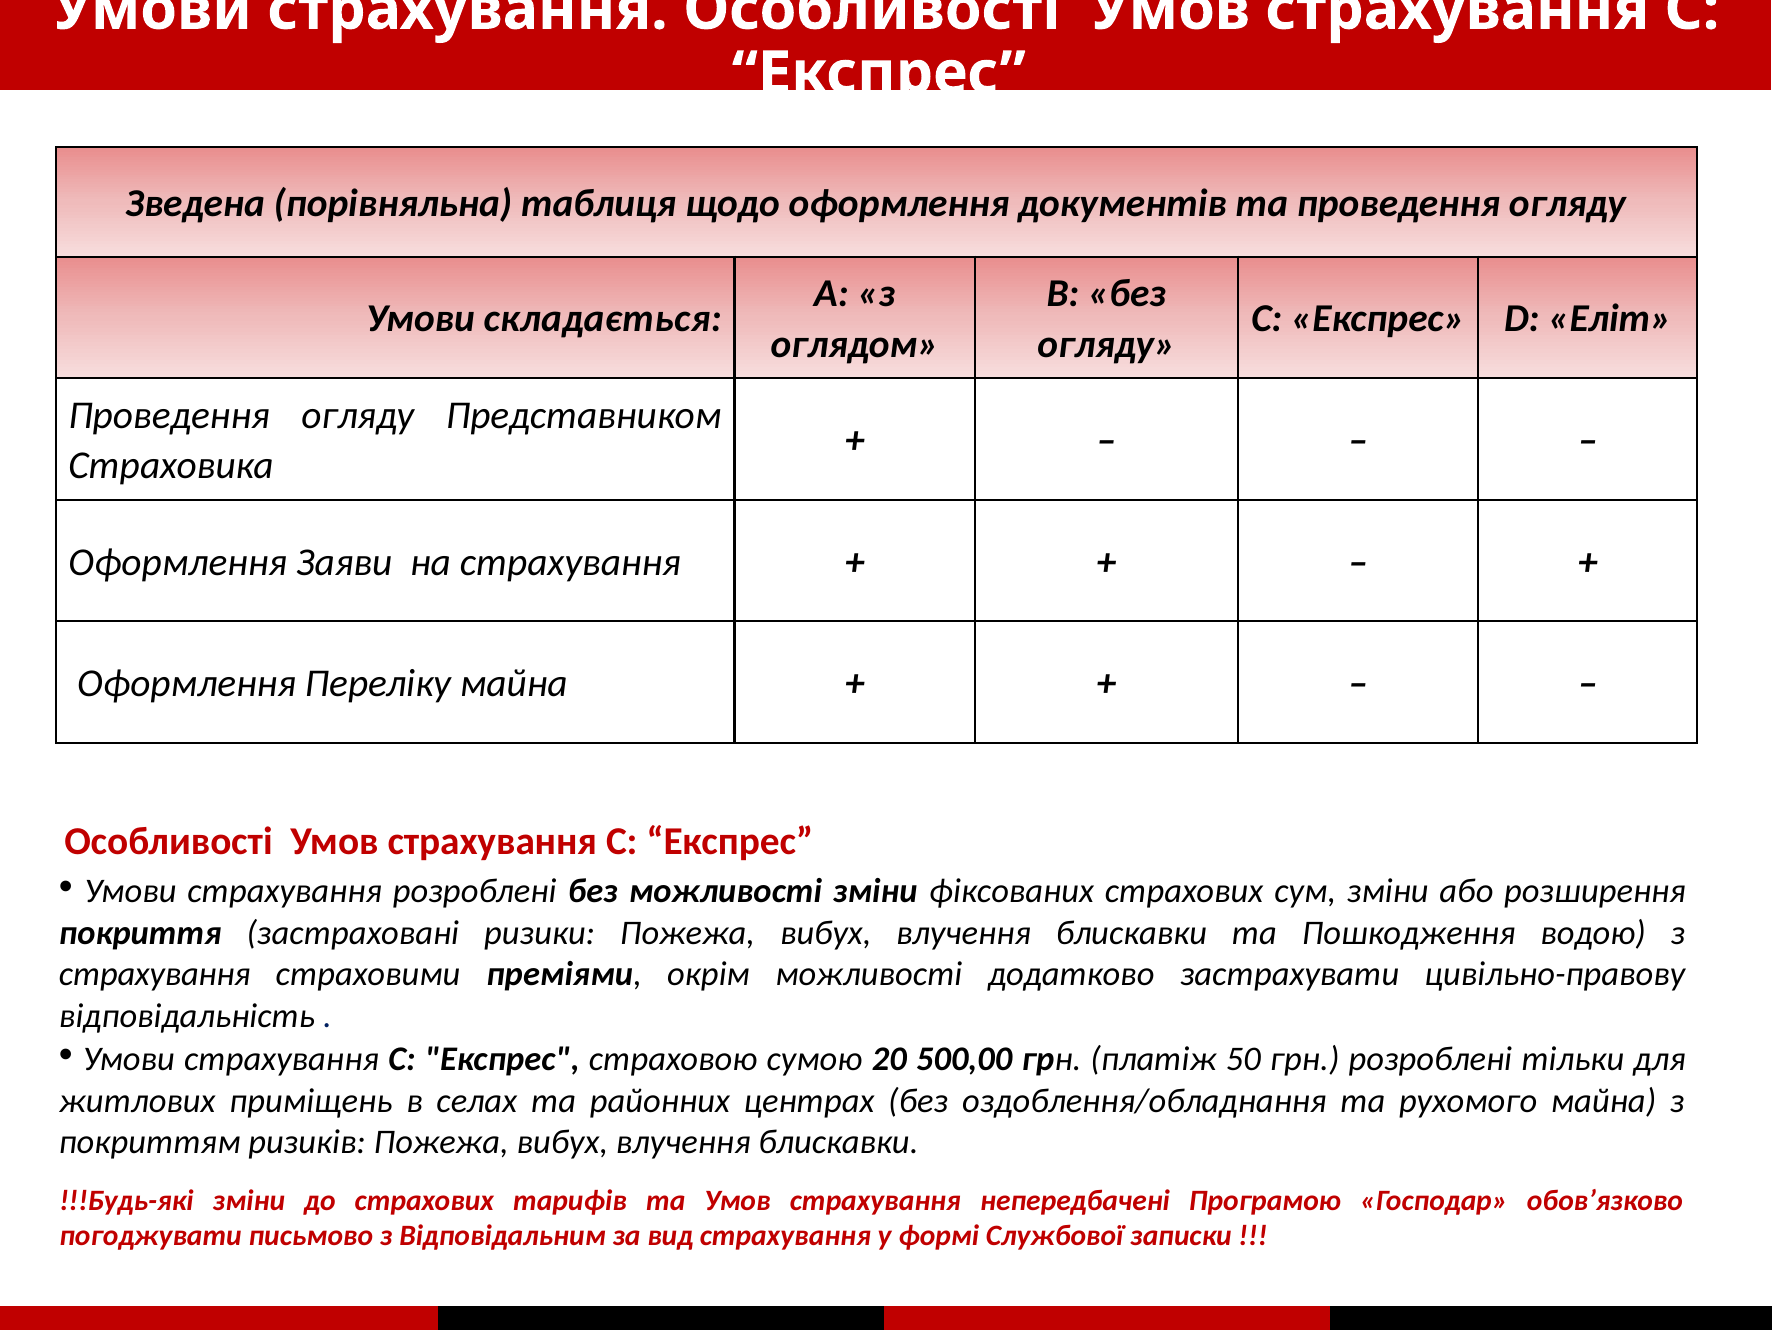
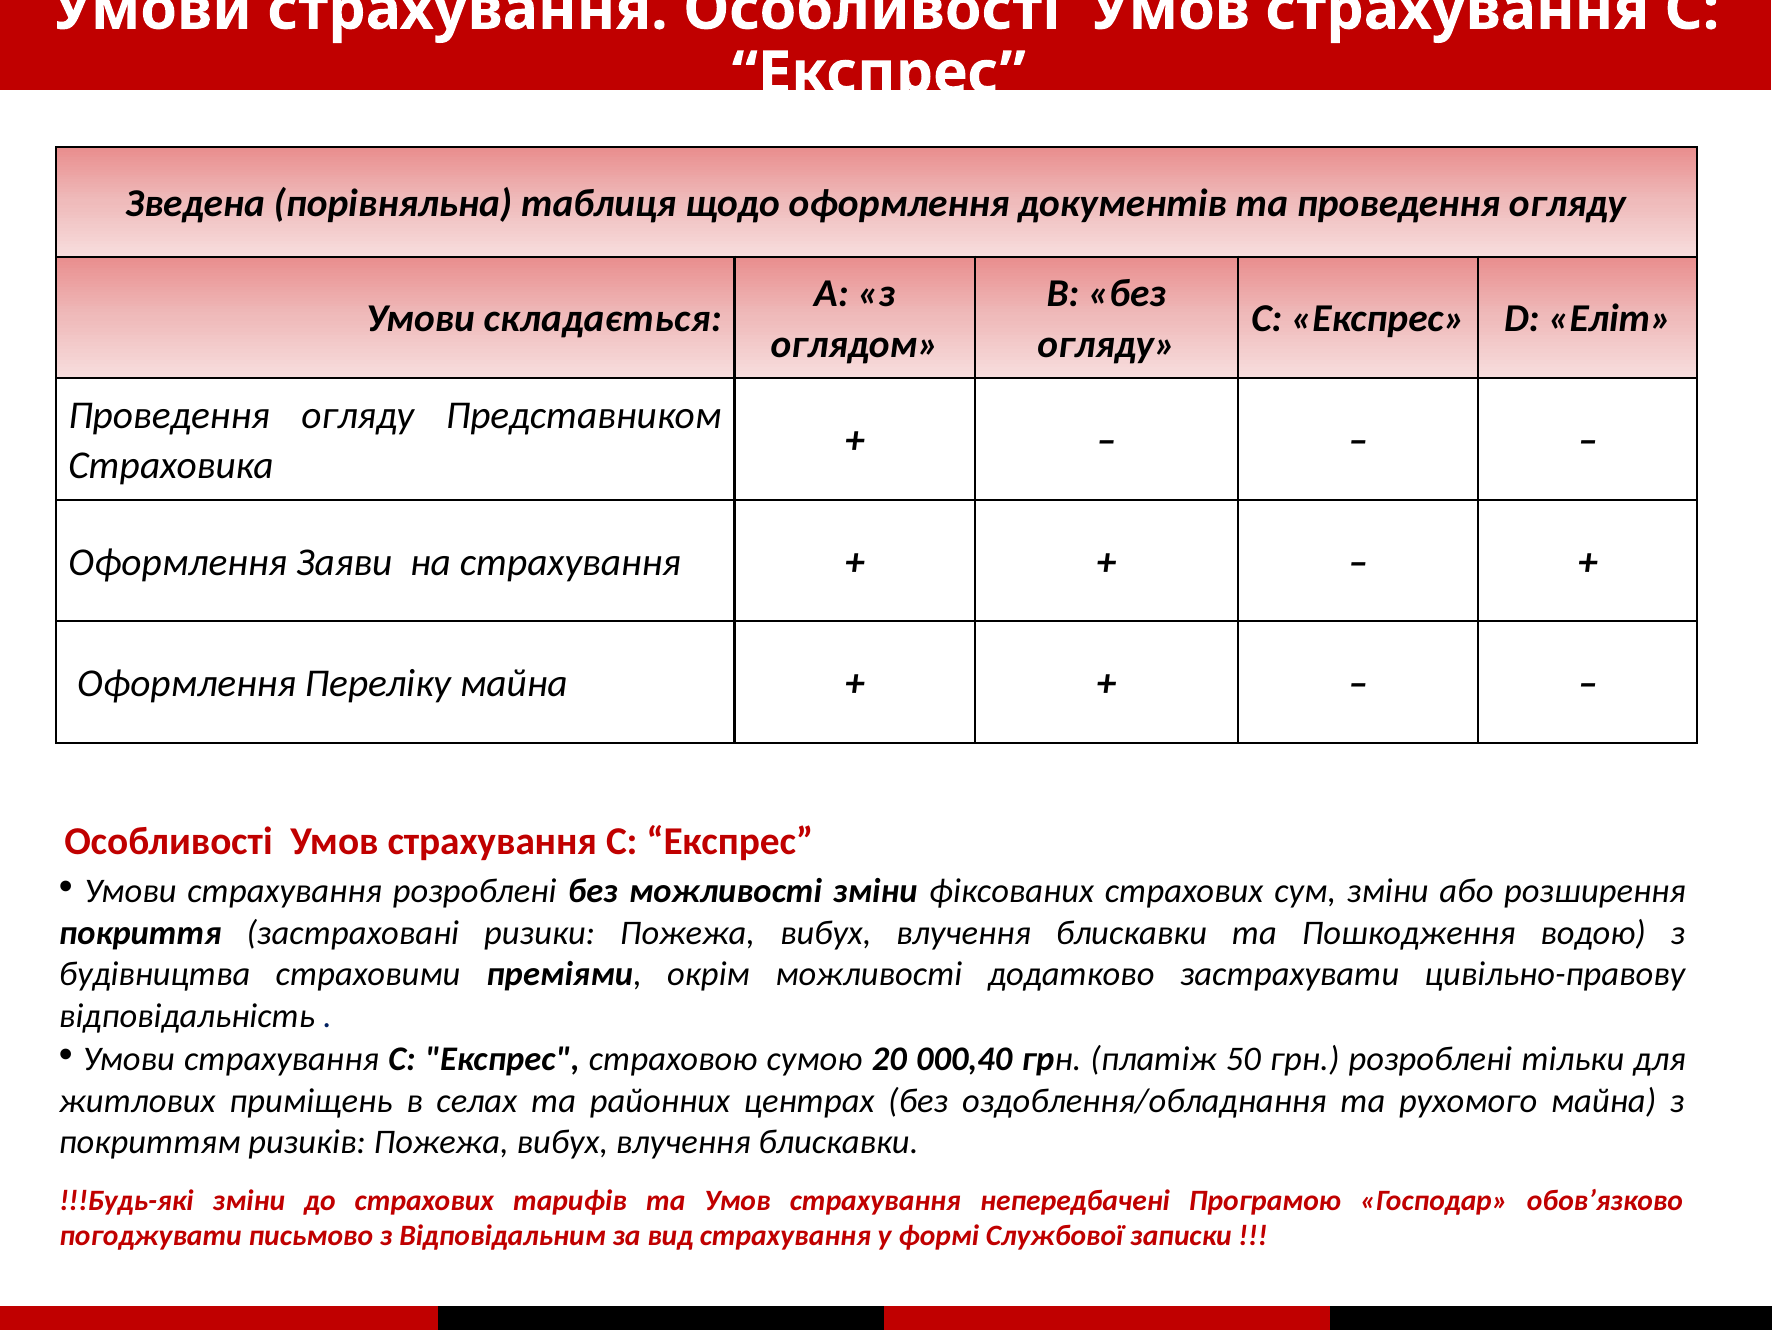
страхування: страхування -> будівництва (155, 974)
500,00: 500,00 -> 000,40 (964, 1059)
